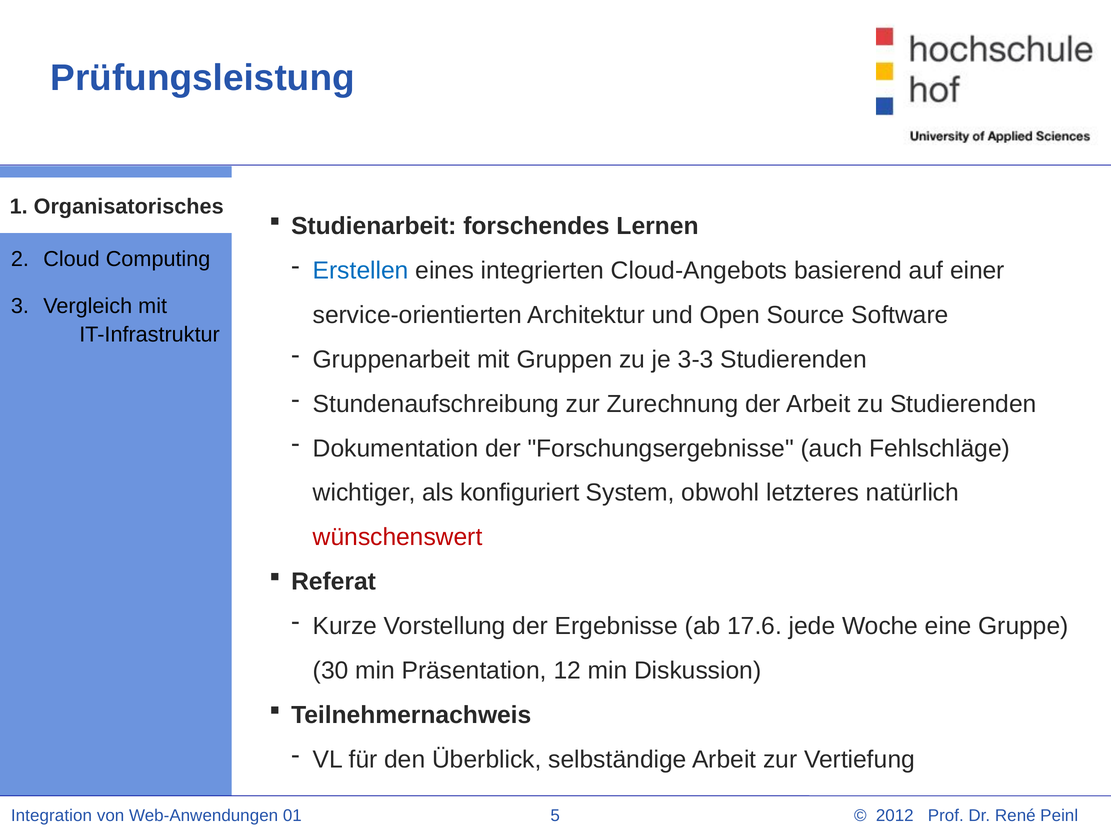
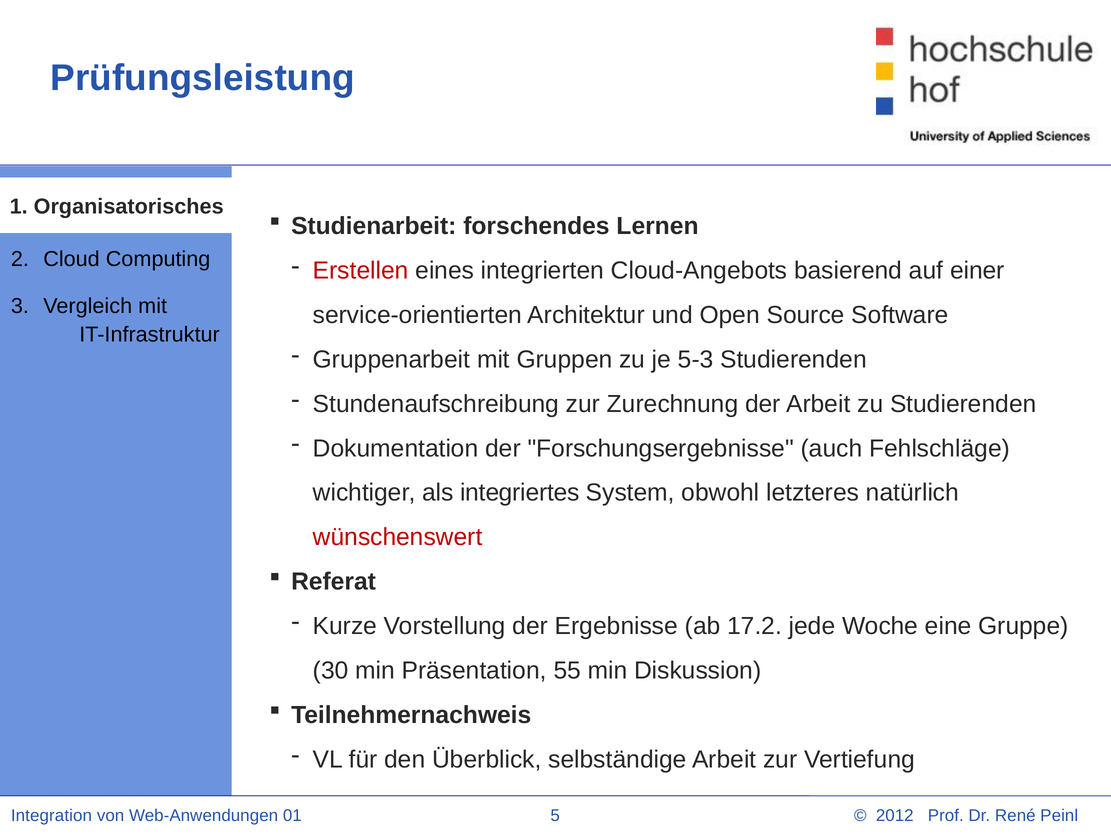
Erstellen colour: blue -> red (361, 270)
3-3: 3-3 -> 5-3 (696, 359)
konfiguriert: konfiguriert -> integriertes (520, 492)
17.6: 17.6 -> 17.2 (755, 626)
12: 12 -> 55 (567, 670)
